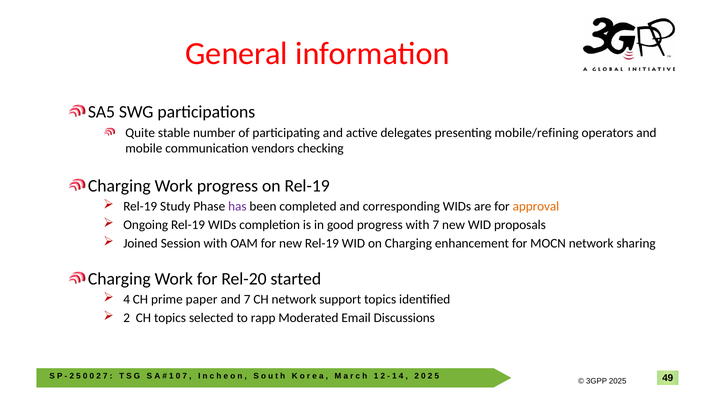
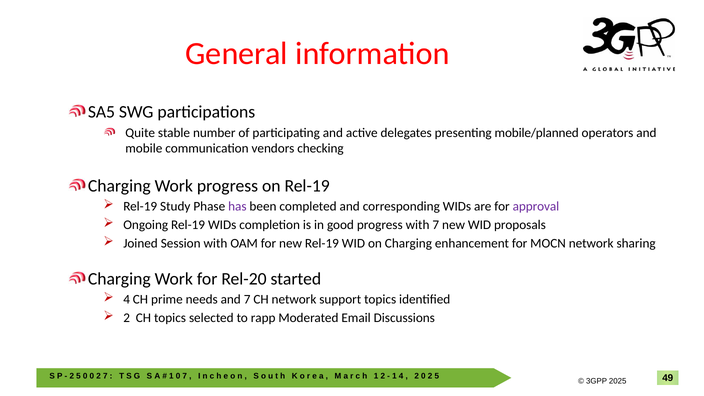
mobile/refining: mobile/refining -> mobile/planned (537, 133)
approval colour: orange -> purple (536, 207)
paper: paper -> needs (202, 300)
